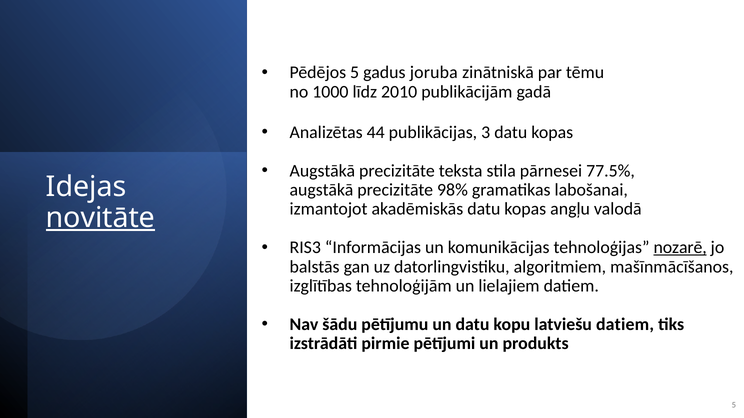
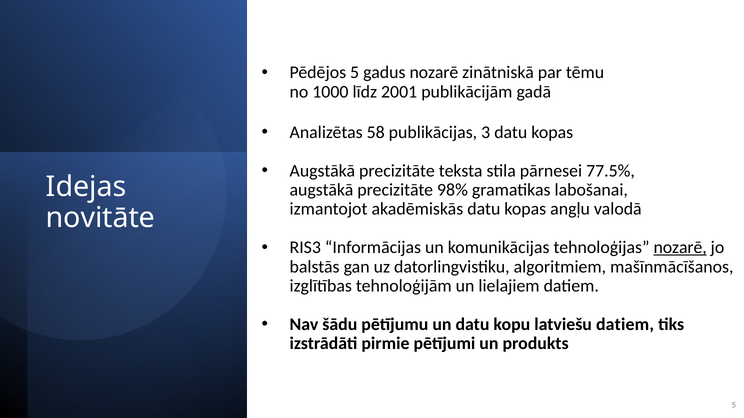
gadus joruba: joruba -> nozarē (434, 73)
2010: 2010 -> 2001 (399, 92)
44: 44 -> 58 (376, 132)
novitāte underline: present -> none (100, 218)
